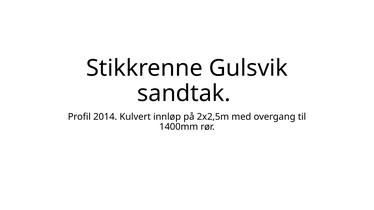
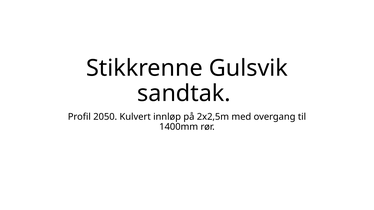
2014: 2014 -> 2050 (105, 117)
